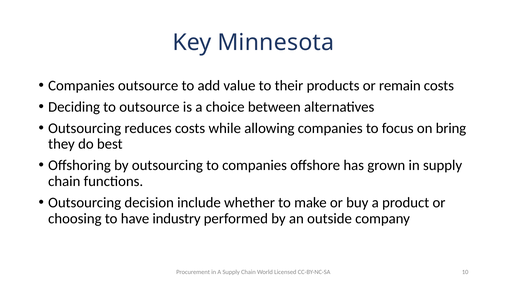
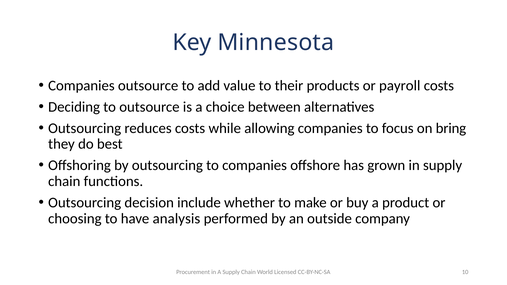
remain: remain -> payroll (400, 86)
industry: industry -> analysis (176, 219)
